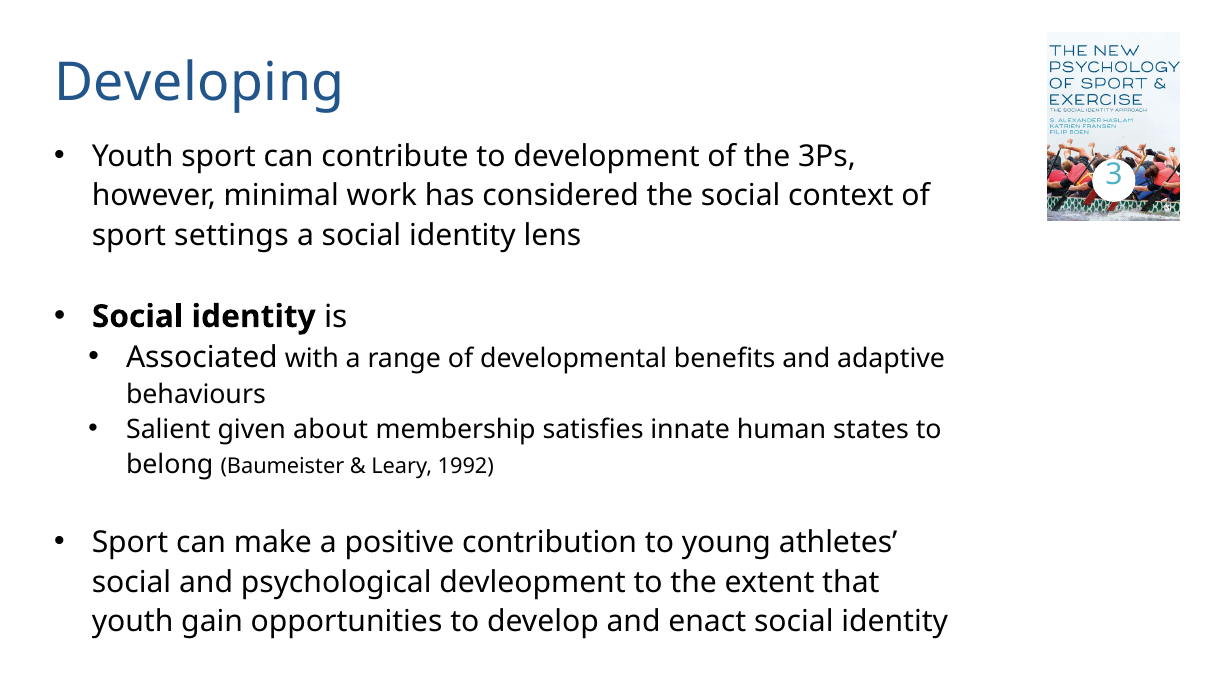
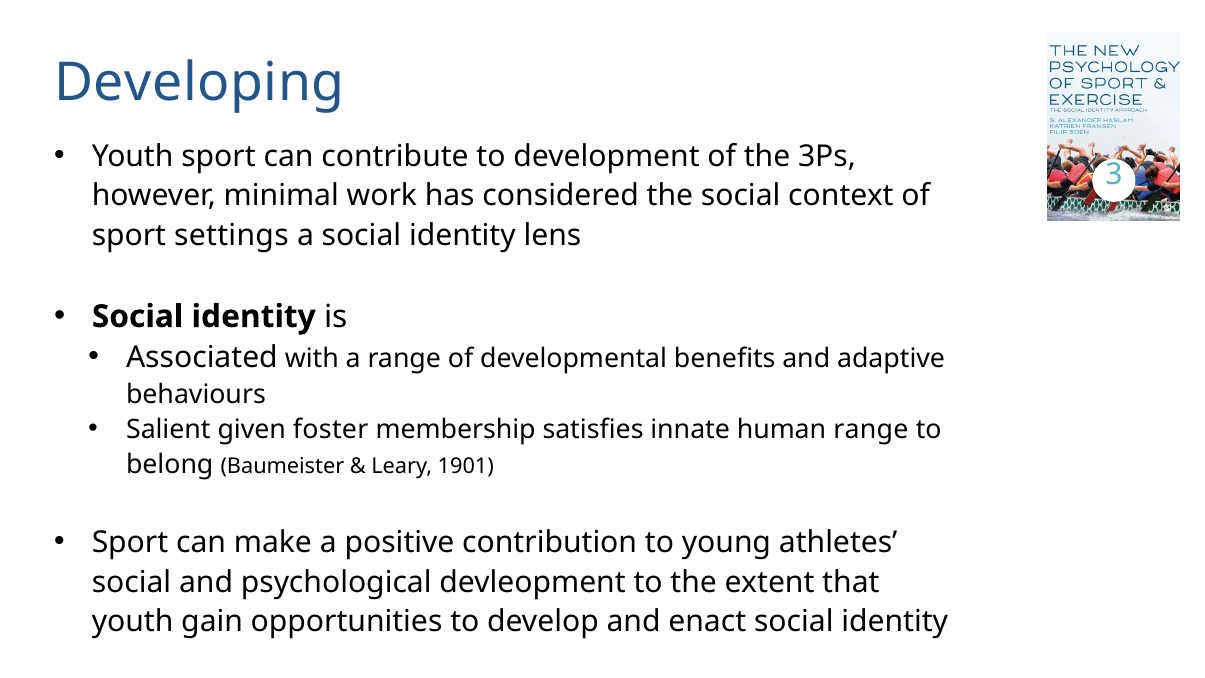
about: about -> foster (331, 429)
human states: states -> range (871, 429)
1992: 1992 -> 1901 (466, 466)
